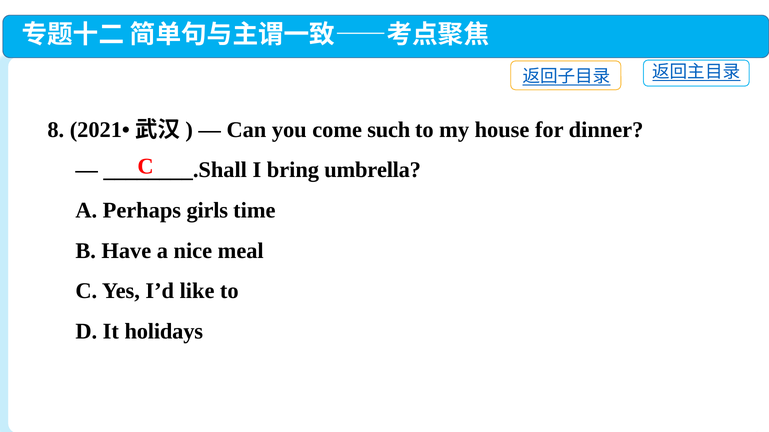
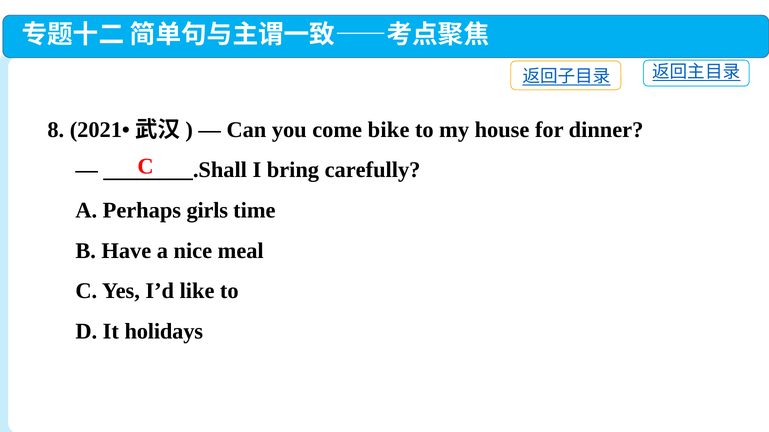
such: such -> bike (389, 130)
umbrella: umbrella -> carefully (373, 170)
